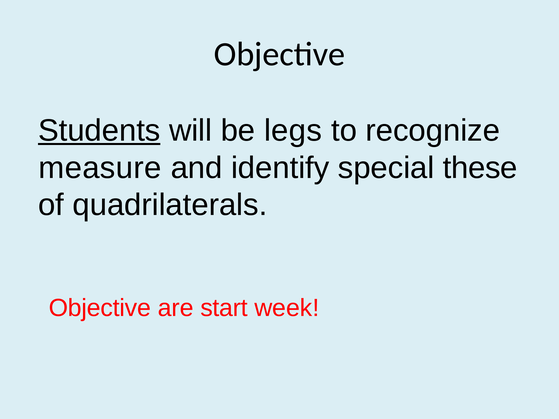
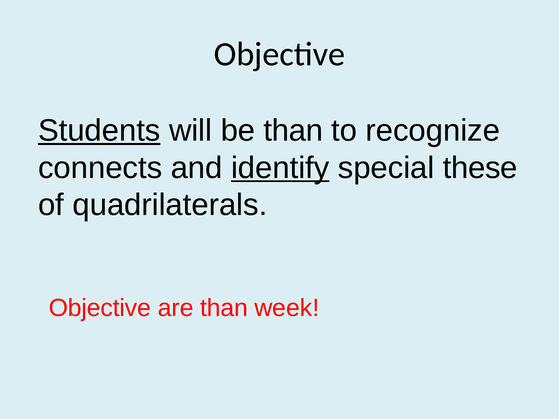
be legs: legs -> than (293, 131)
measure: measure -> connects (100, 168)
identify underline: none -> present (280, 168)
are start: start -> than (224, 308)
